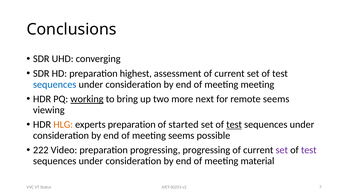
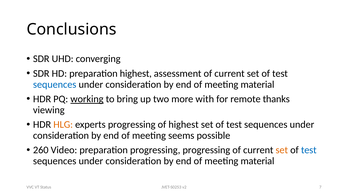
meeting: meeting -> material (257, 84)
next: next -> with (205, 99)
remote seems: seems -> thanks (276, 99)
experts preparation: preparation -> progressing (132, 124)
of started: started -> highest (184, 124)
test underline: present -> none (234, 124)
222: 222 -> 260 (41, 150)
set colour: purple -> orange (282, 150)
test colour: purple -> blue (309, 150)
